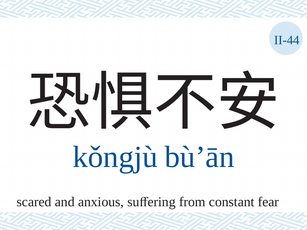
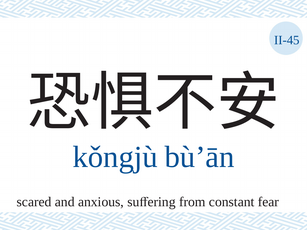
II-44: II-44 -> II-45 (287, 40)
